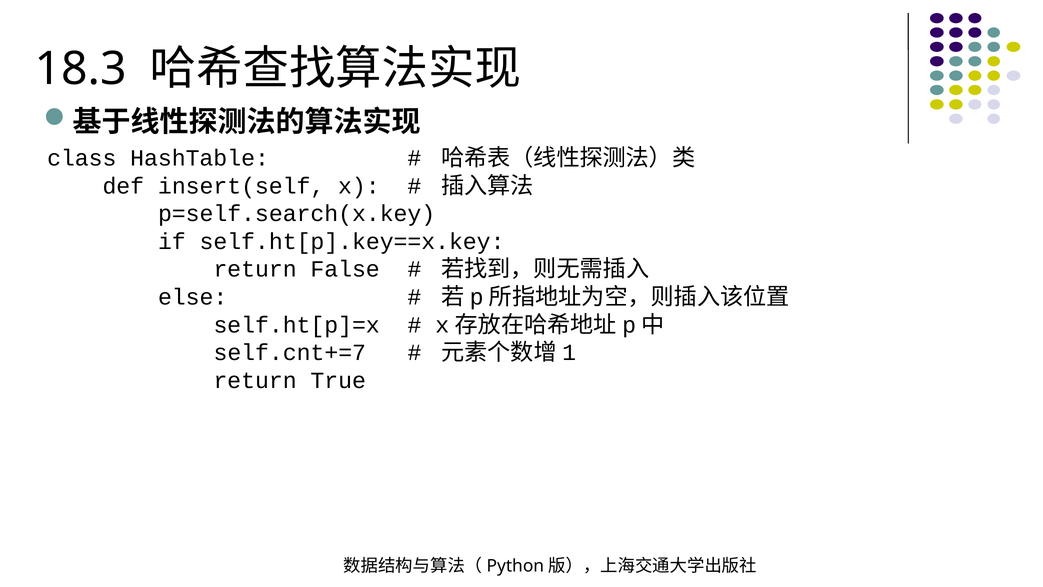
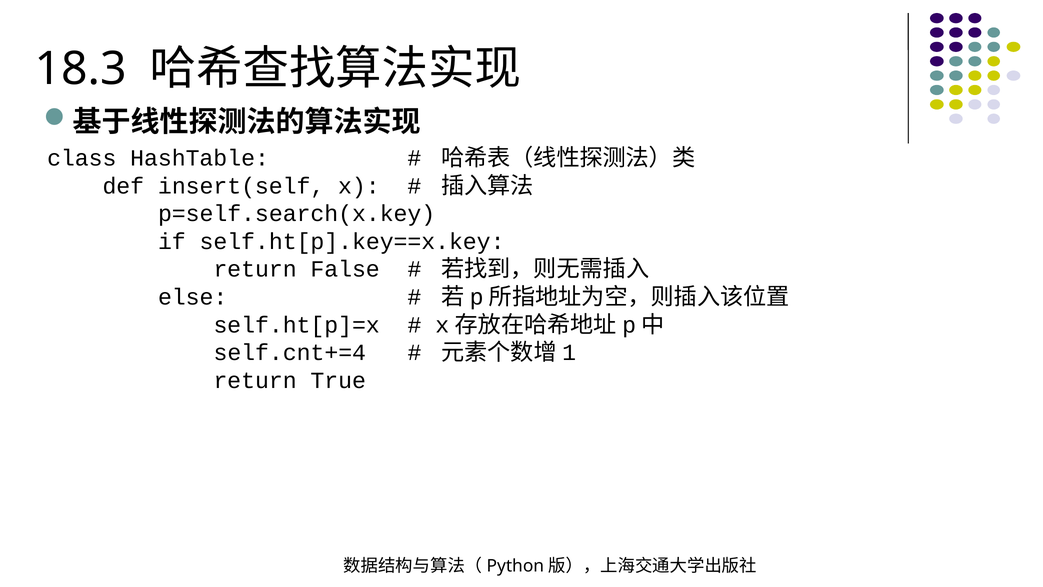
self.cnt+=7: self.cnt+=7 -> self.cnt+=4 (290, 353)
